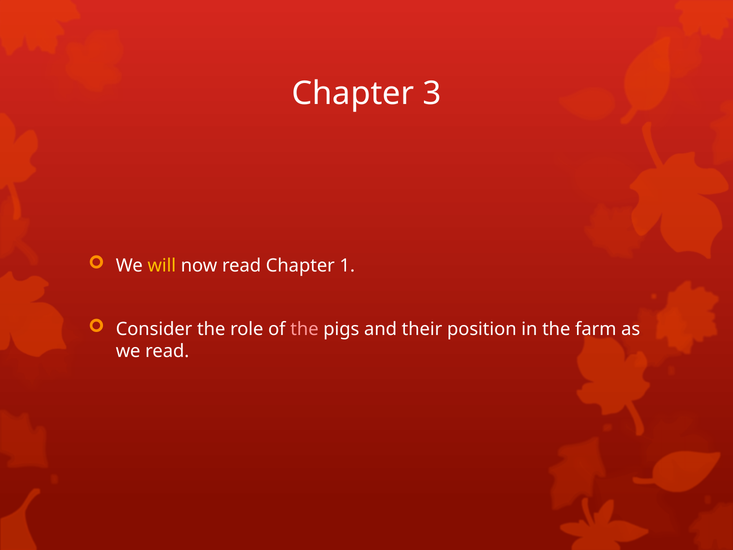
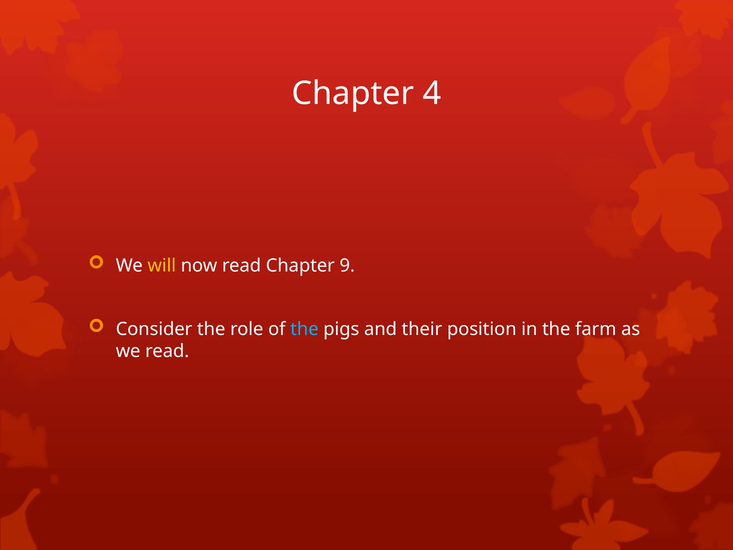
3: 3 -> 4 (432, 94)
1: 1 -> 9 (347, 266)
the colour: pink -> light blue (304, 329)
